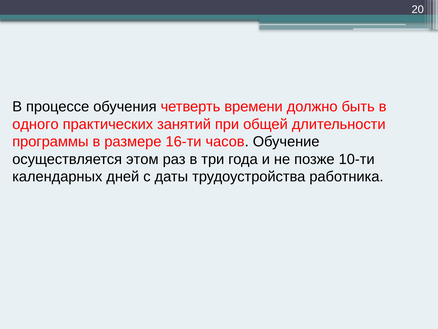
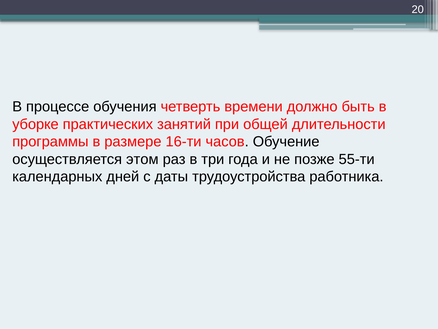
одного: одного -> уборке (35, 124)
10-ти: 10-ти -> 55-ти (357, 159)
